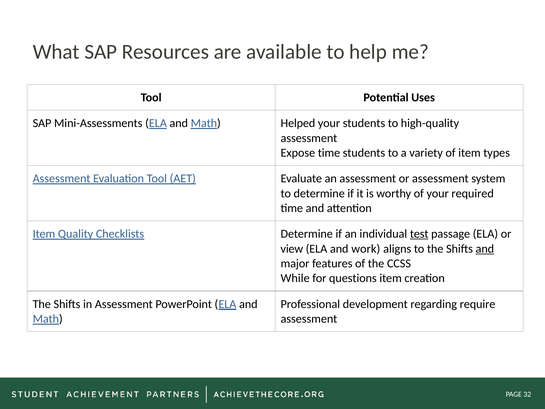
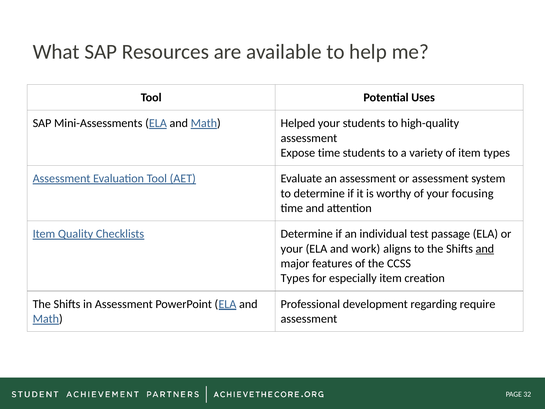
required: required -> focusing (473, 193)
test underline: present -> none (419, 234)
view: view -> your (292, 249)
While: While -> Types (295, 278)
questions: questions -> especially (353, 278)
